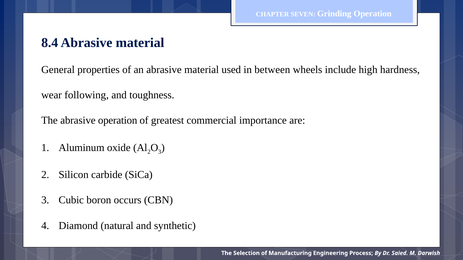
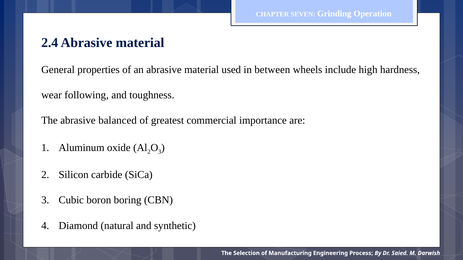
8.4: 8.4 -> 2.4 (50, 43)
abrasive operation: operation -> balanced (118, 121)
occurs: occurs -> boring (128, 200)
